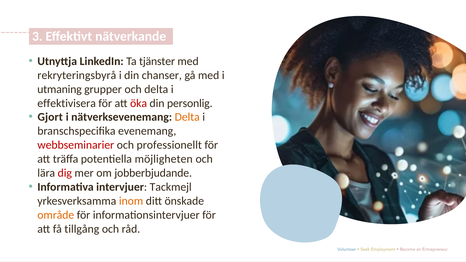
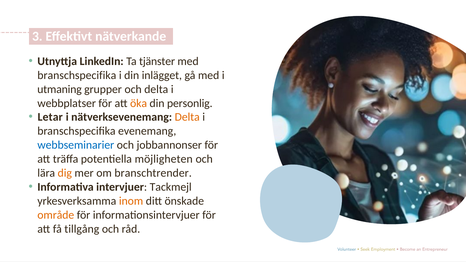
rekryteringsbyrå: rekryteringsbyrå -> branschspecifika (77, 75)
chanser: chanser -> inlägget (162, 75)
effektivisera: effektivisera -> webbplatser (67, 103)
öka colour: red -> orange (139, 103)
Gjort: Gjort -> Letar (50, 117)
webbseminarier colour: red -> blue (76, 145)
professionellt: professionellt -> jobbannonser (169, 145)
dig colour: red -> orange (65, 173)
jobberbjudande: jobberbjudande -> branschtrender (153, 173)
